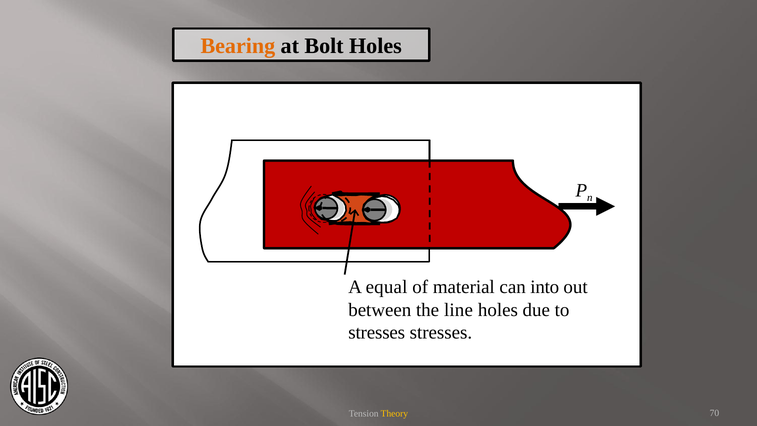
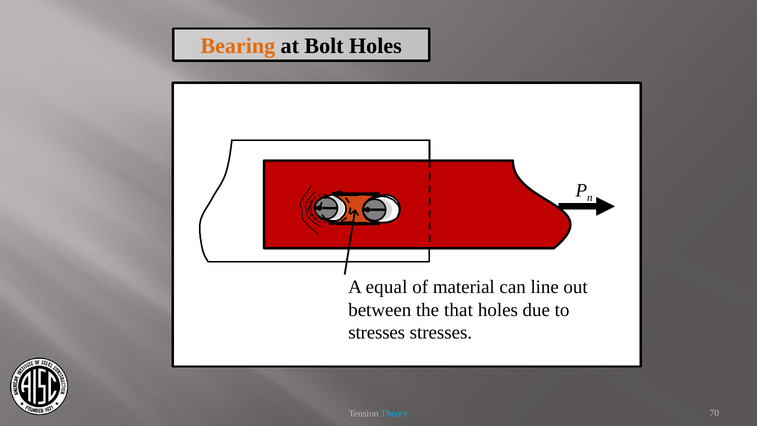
into: into -> line (545, 287)
line: line -> that (458, 310)
Theory colour: yellow -> light blue (394, 413)
